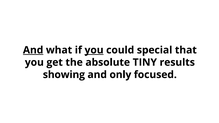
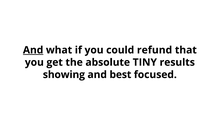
you underline: present -> none (94, 50)
special: special -> refund (155, 50)
only: only -> best (120, 75)
